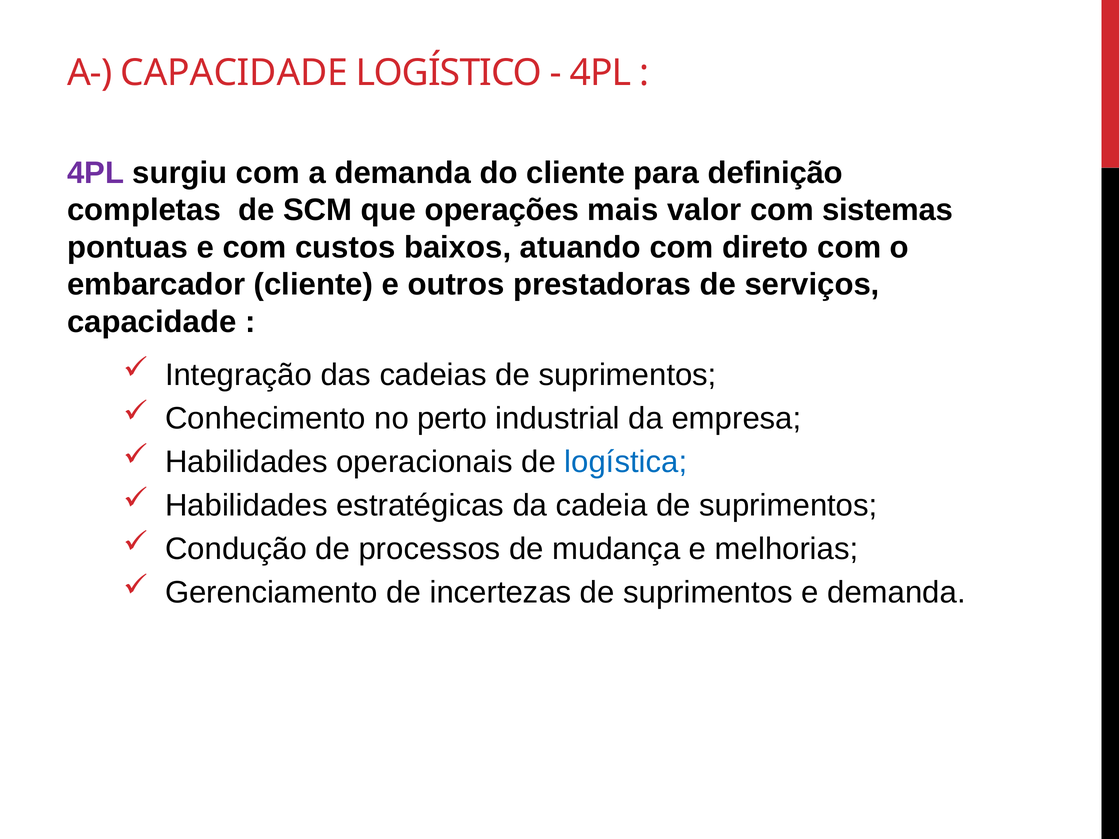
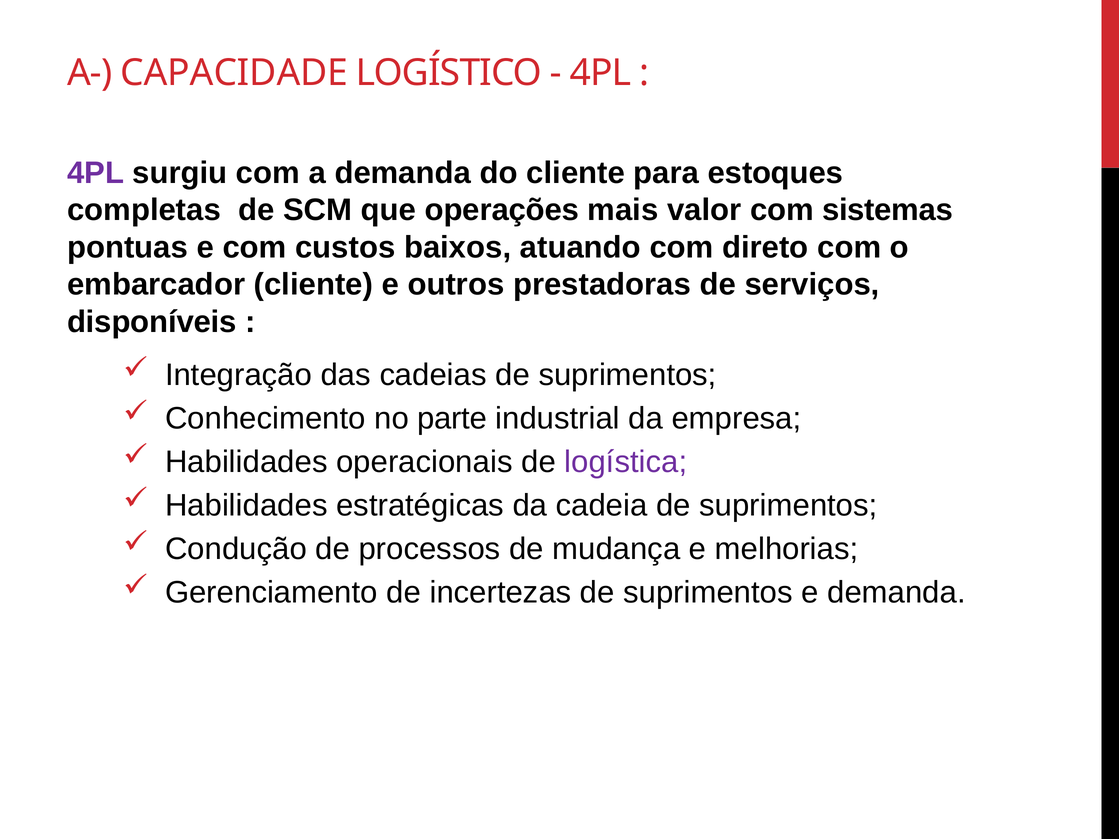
definição: definição -> estoques (775, 173)
capacidade: capacidade -> disponíveis (152, 322)
perto: perto -> parte (452, 419)
logística colour: blue -> purple (626, 462)
